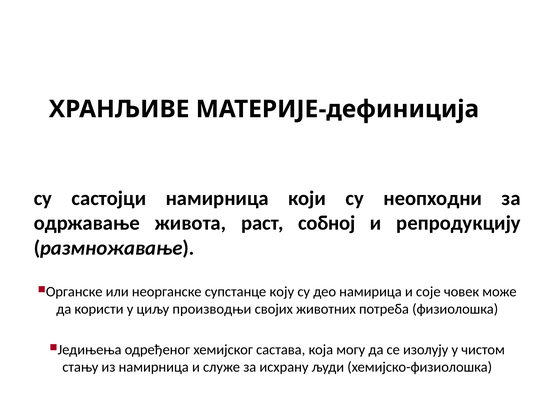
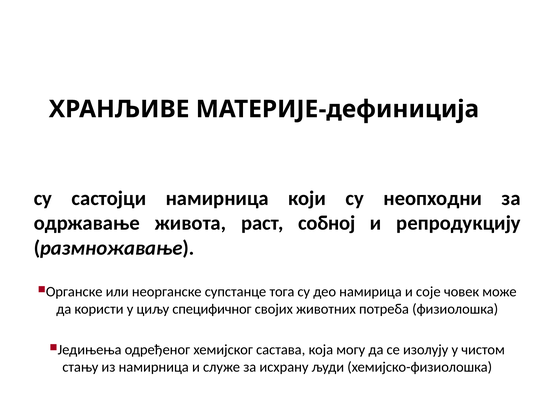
коју: коју -> тога (282, 292)
производњи: производњи -> специфичног (212, 309)
